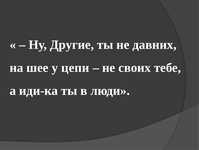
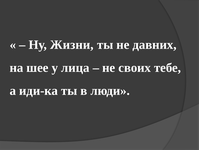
Другие: Другие -> Жизни (72, 45)
цепи: цепи -> лица (75, 67)
